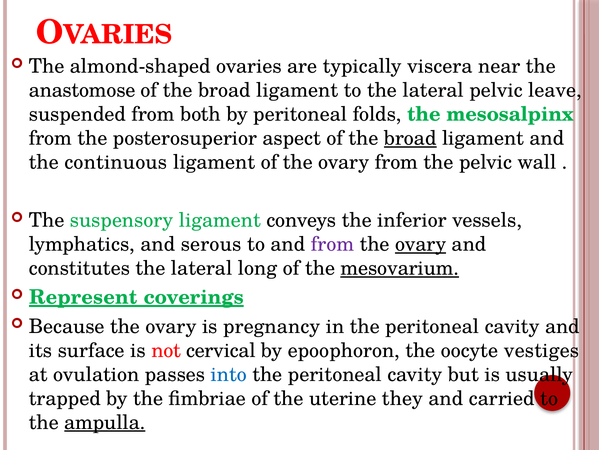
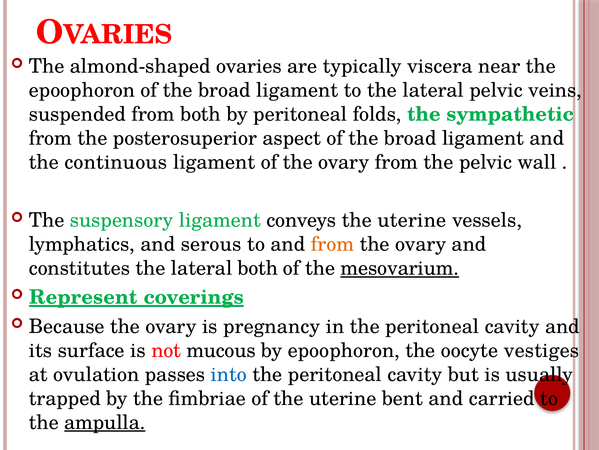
anastomose: anastomose -> epoophoron (82, 90)
leave: leave -> veins (555, 90)
mesosalpinx: mesosalpinx -> sympathetic (510, 114)
broad underline: present -> none (410, 138)
conveys the inferior: inferior -> uterine (412, 220)
from colour: purple -> orange (332, 244)
ovary underline: present -> none (421, 244)
lateral long: long -> both (258, 268)
cervical: cervical -> mucous (221, 350)
they: they -> bent (402, 398)
